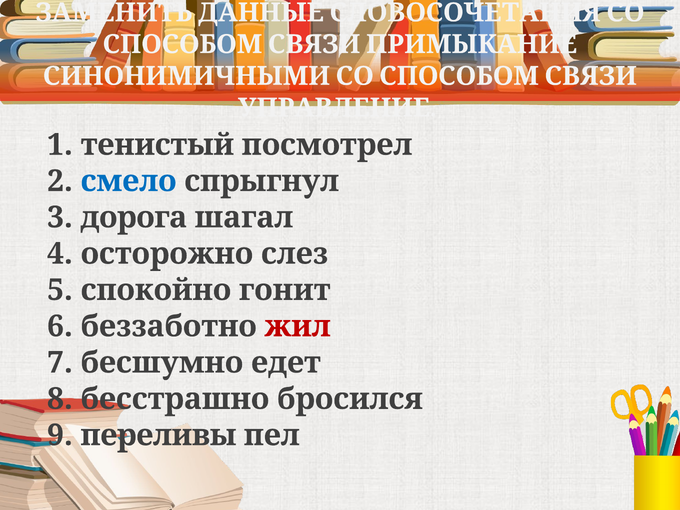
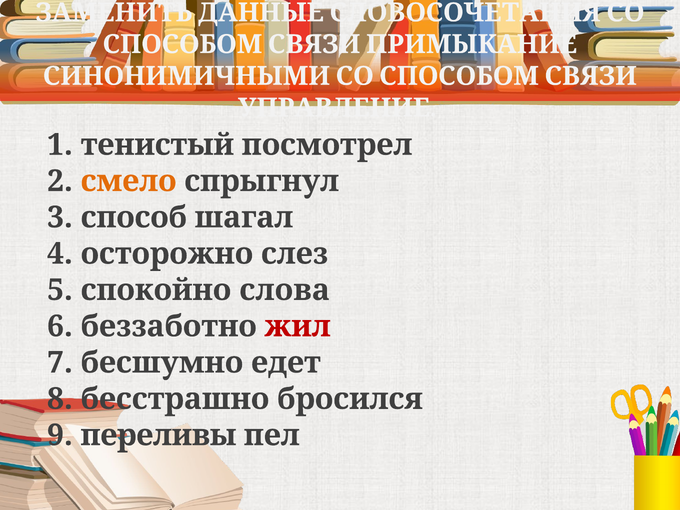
смело colour: blue -> orange (129, 181)
дорога: дорога -> способ (134, 217)
гонит: гонит -> слова (285, 290)
